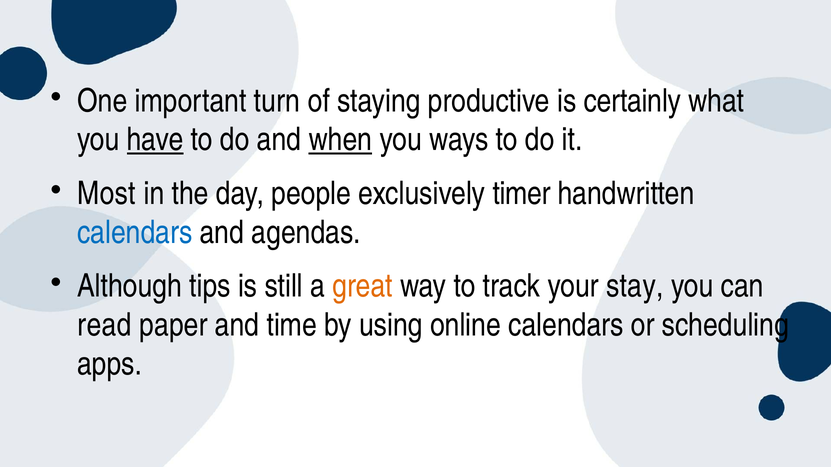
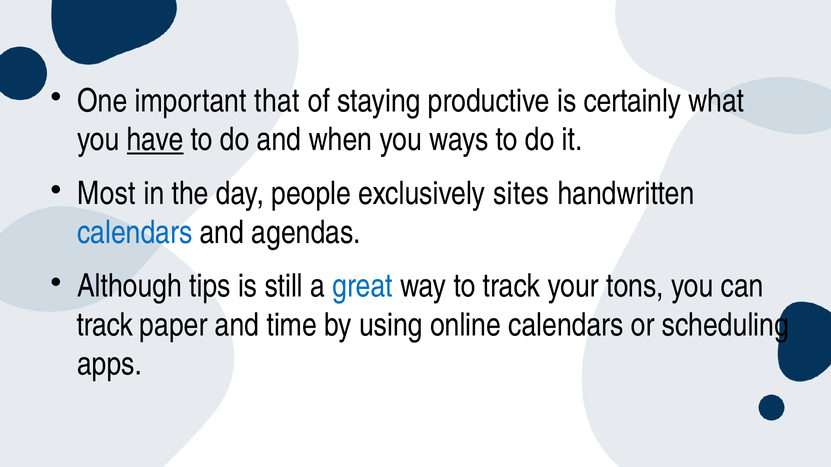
turn: turn -> that (277, 101)
when underline: present -> none (340, 140)
timer: timer -> sites (521, 194)
great colour: orange -> blue (363, 286)
stay: stay -> tons (635, 286)
read: read -> track (105, 325)
